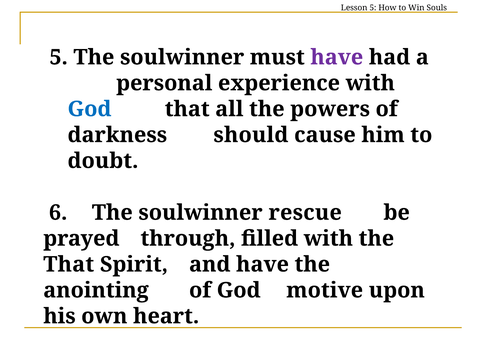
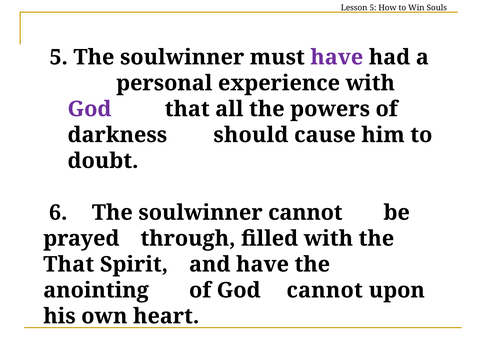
God colour: blue -> purple (90, 109)
soulwinner rescue: rescue -> cannot (305, 213)
God motive: motive -> cannot (325, 291)
